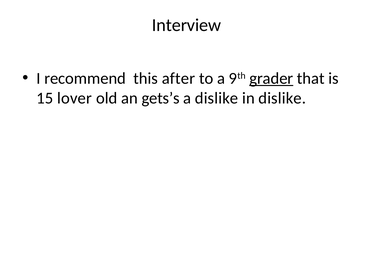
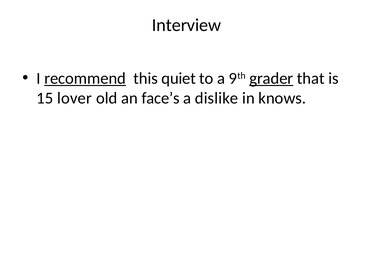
recommend underline: none -> present (85, 78)
after: after -> quiet (179, 78)
gets’s: gets’s -> face’s (161, 98)
in dislike: dislike -> knows (282, 98)
